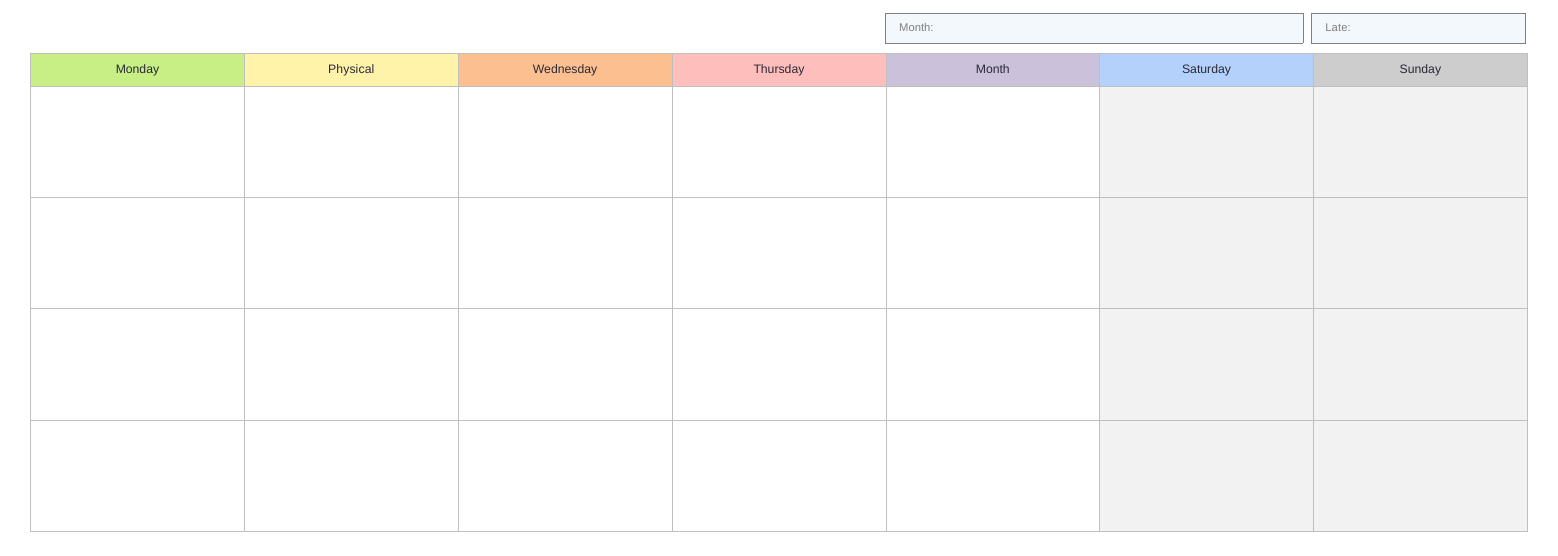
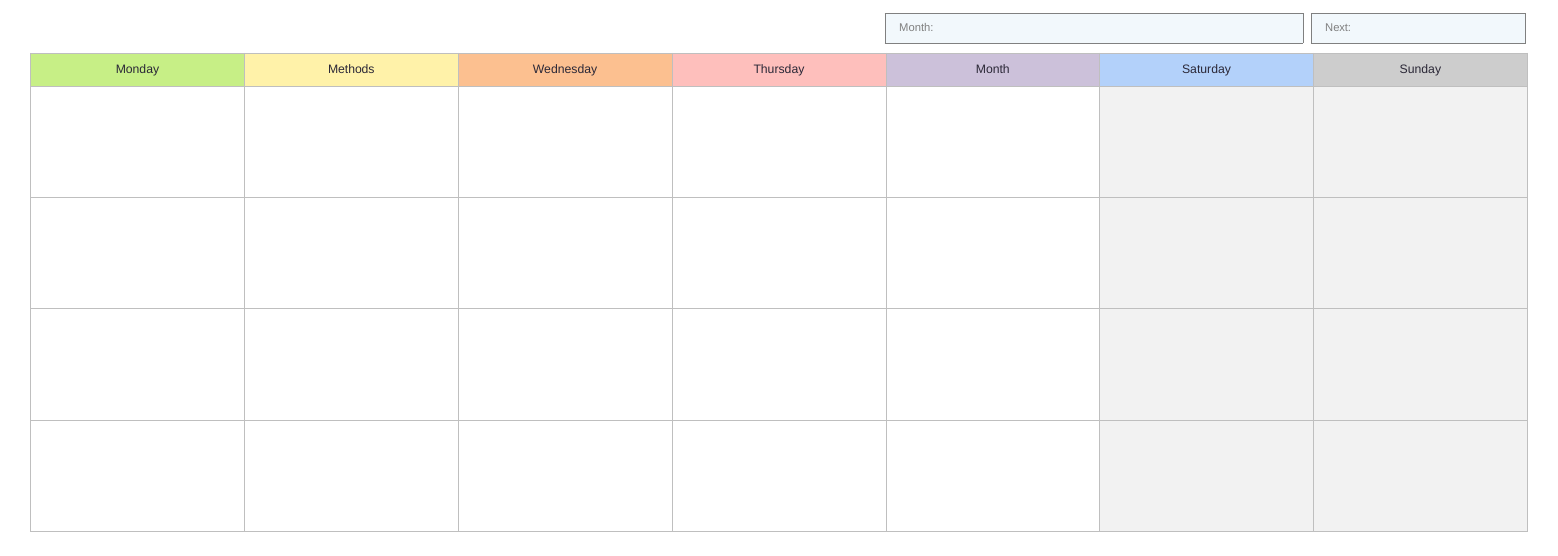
Late: Late -> Next (1338, 28)
Physical: Physical -> Methods (351, 70)
